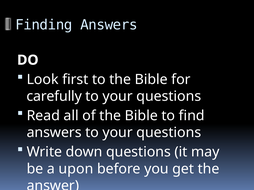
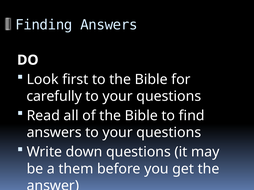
upon: upon -> them (76, 169)
